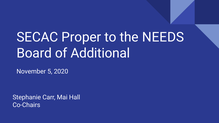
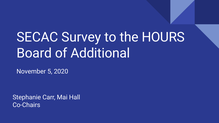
Proper: Proper -> Survey (81, 37)
NEEDS: NEEDS -> HOURS (163, 37)
